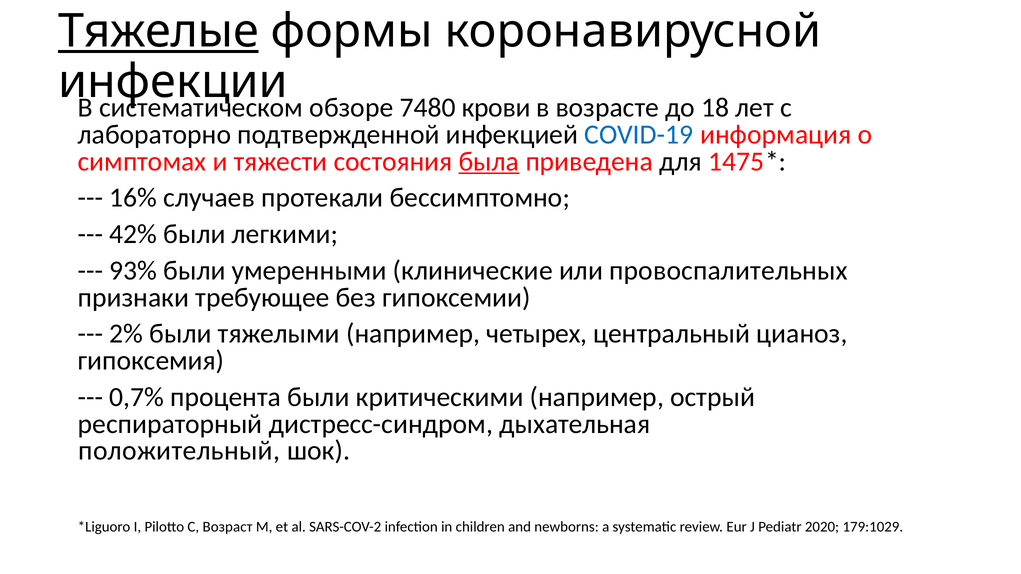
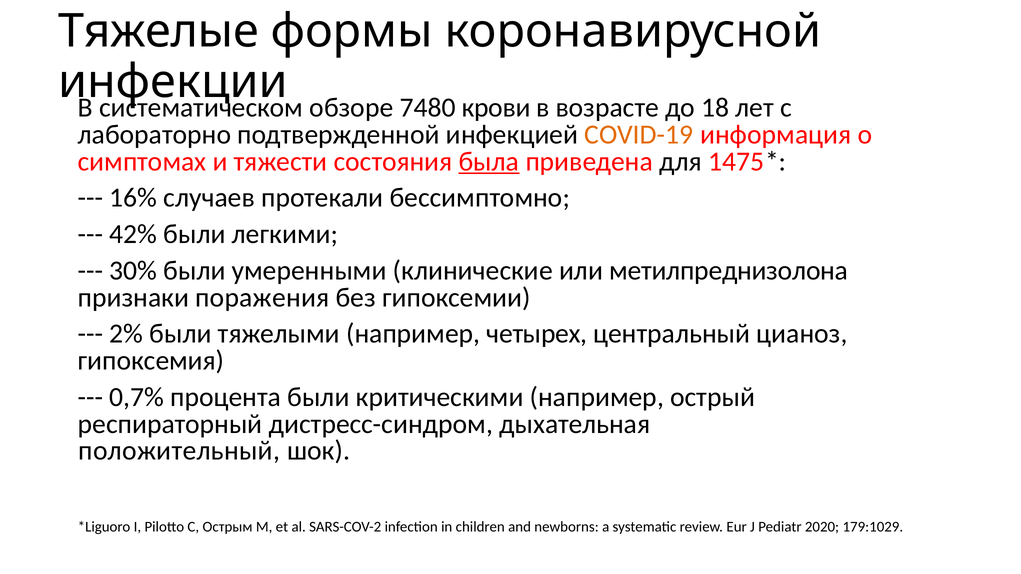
Тяжелые underline: present -> none (158, 31)
COVID-19 colour: blue -> orange (639, 135)
93%: 93% -> 30% (133, 271)
провоспалительных: провоспалительных -> метилпреднизолона (729, 271)
требующее: требующее -> поражения (262, 298)
Возраст: Возраст -> Острым (228, 527)
